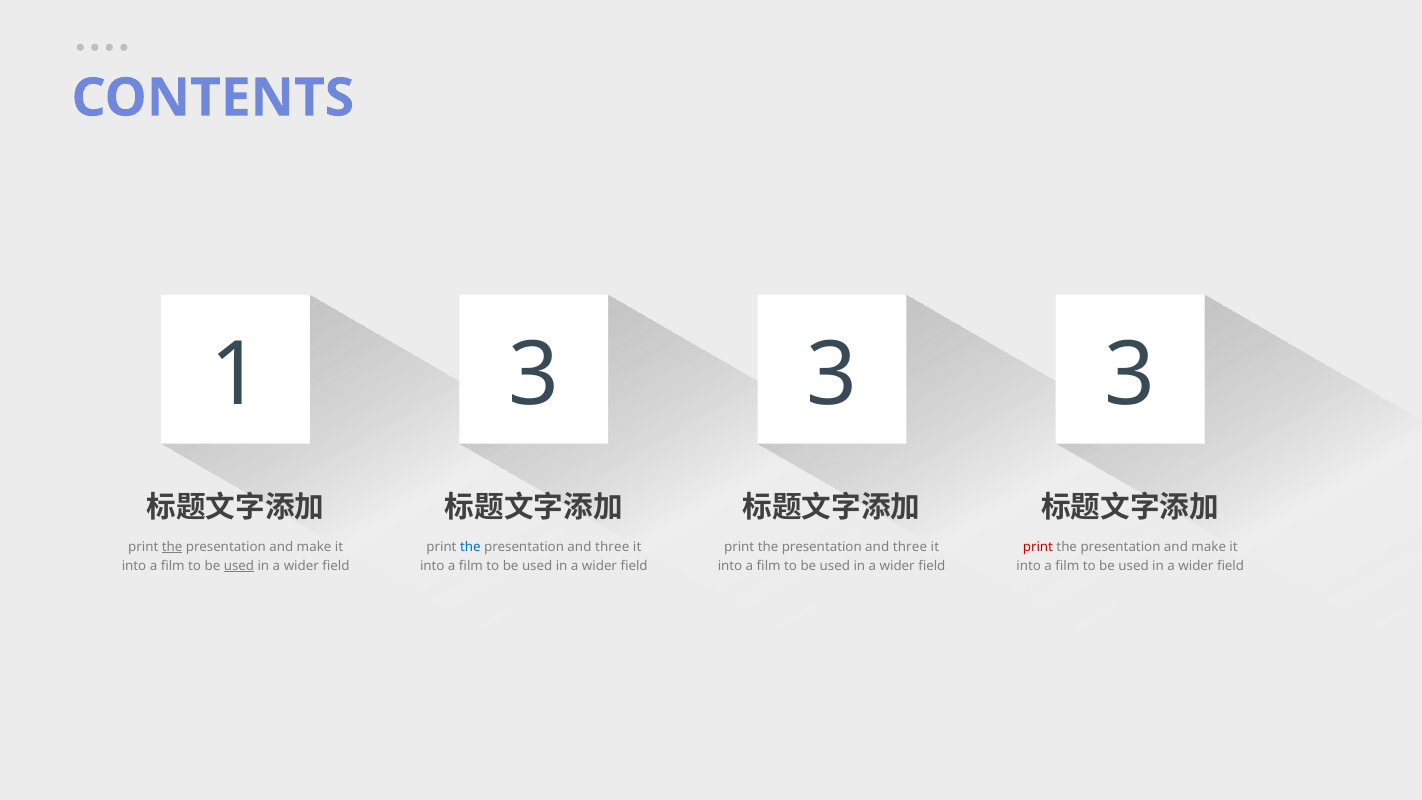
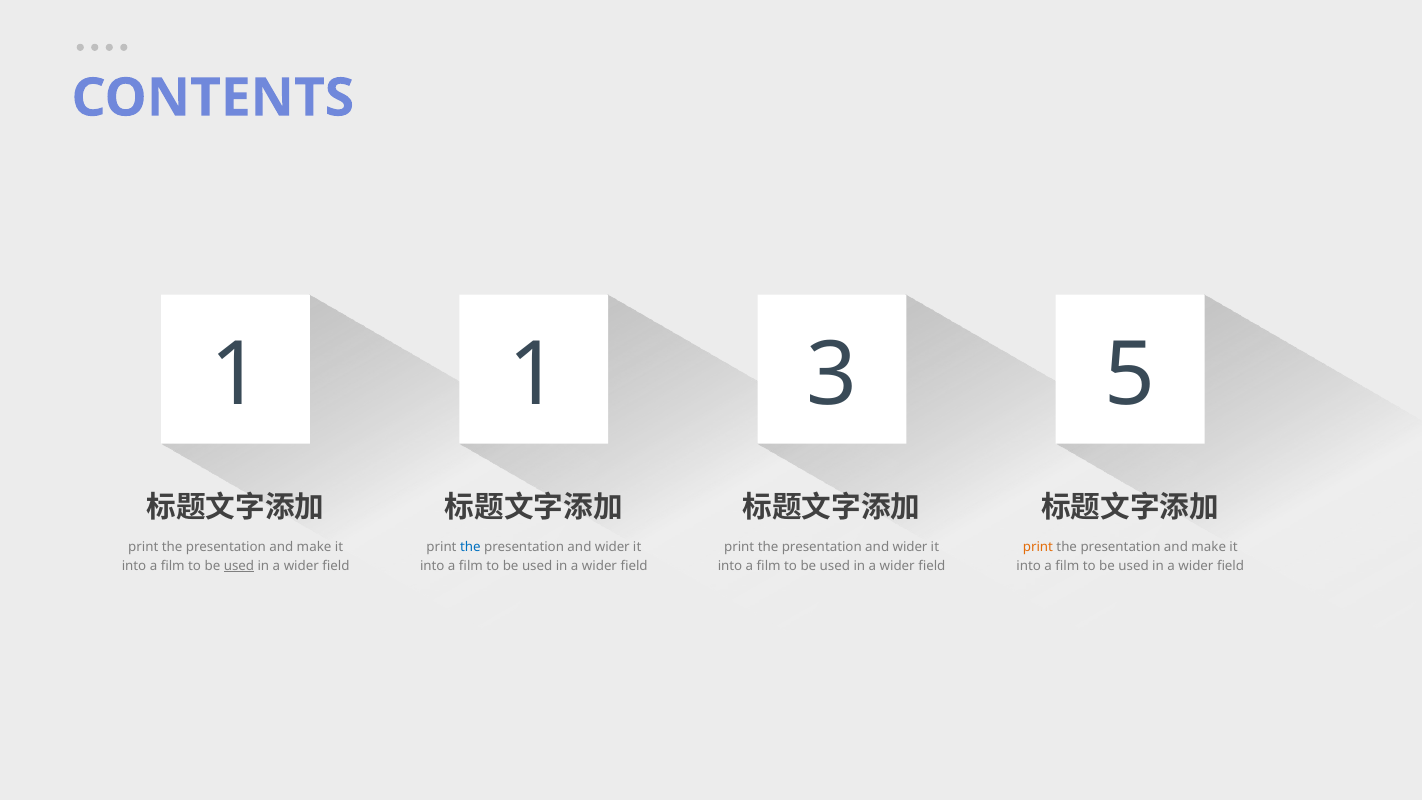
1 3: 3 -> 1 (534, 375)
3: 3 -> 5 (1130, 375)
the underline: present -> none (172, 547)
three: three -> wider (612, 547)
three: three -> wider (910, 547)
print colour: red -> orange (1038, 547)
